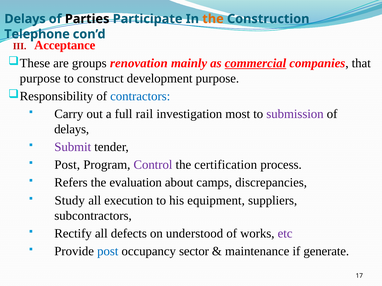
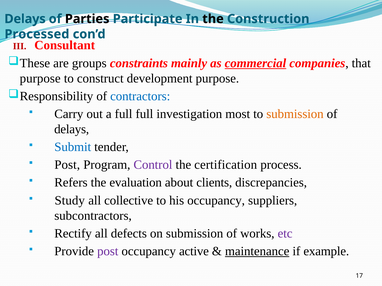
the colour: orange -> black (213, 19)
Telephone: Telephone -> Processed (37, 34)
Acceptance: Acceptance -> Consultant (65, 45)
renovation: renovation -> constraints (139, 63)
full rail: rail -> full (144, 114)
submission colour: purple -> orange (295, 114)
Submit colour: purple -> blue (73, 147)
camps: camps -> clients (214, 183)
execution: execution -> collective (129, 201)
his equipment: equipment -> occupancy (216, 201)
on understood: understood -> submission (195, 234)
post colour: blue -> purple (108, 252)
sector: sector -> active (194, 252)
maintenance underline: none -> present (257, 252)
generate: generate -> example (326, 252)
